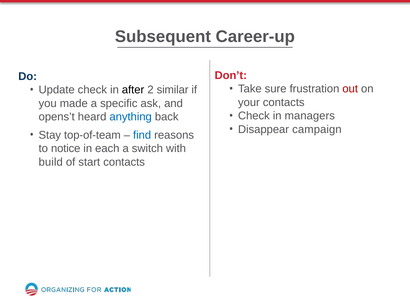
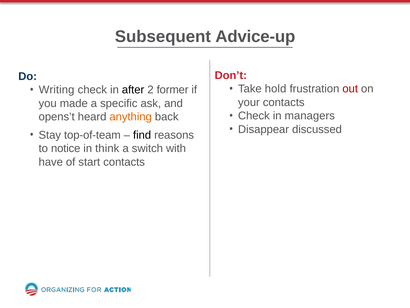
Career-up: Career-up -> Advice-up (255, 37)
sure: sure -> hold (276, 89)
Update: Update -> Writing (57, 90)
similar: similar -> former (173, 90)
anything colour: blue -> orange (131, 117)
campaign: campaign -> discussed (317, 129)
find colour: blue -> black (142, 135)
each: each -> think (107, 148)
build: build -> have (51, 162)
